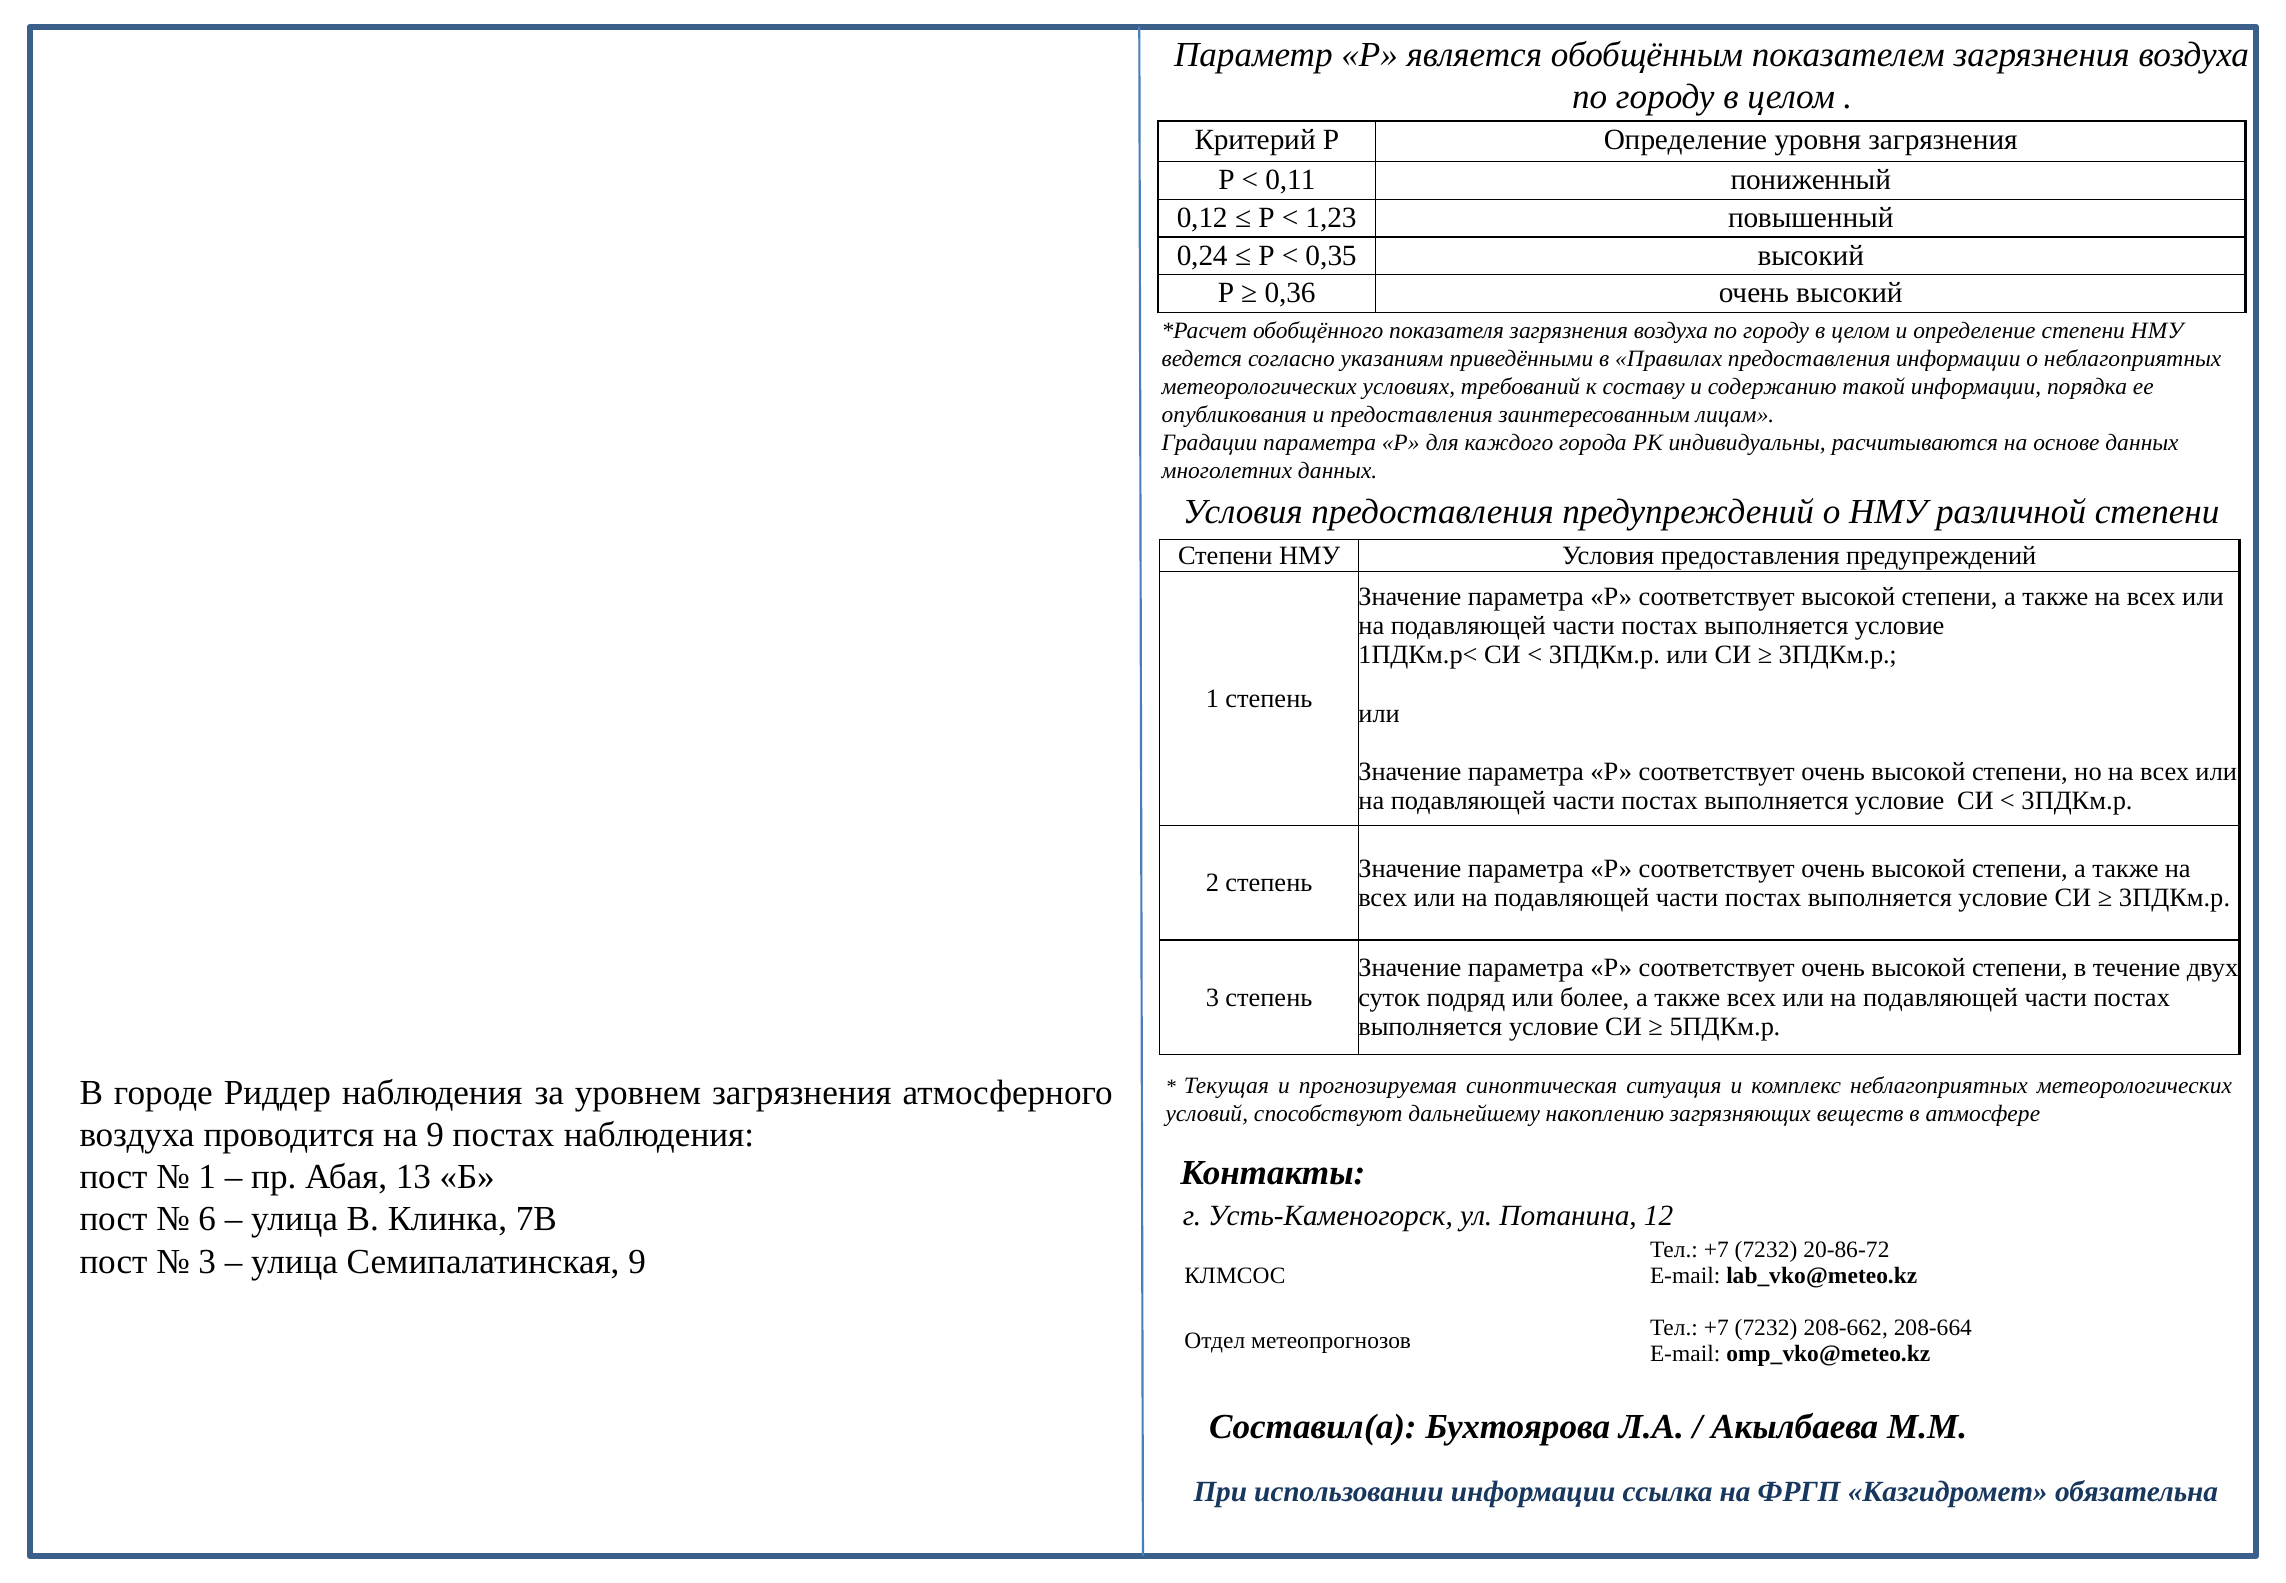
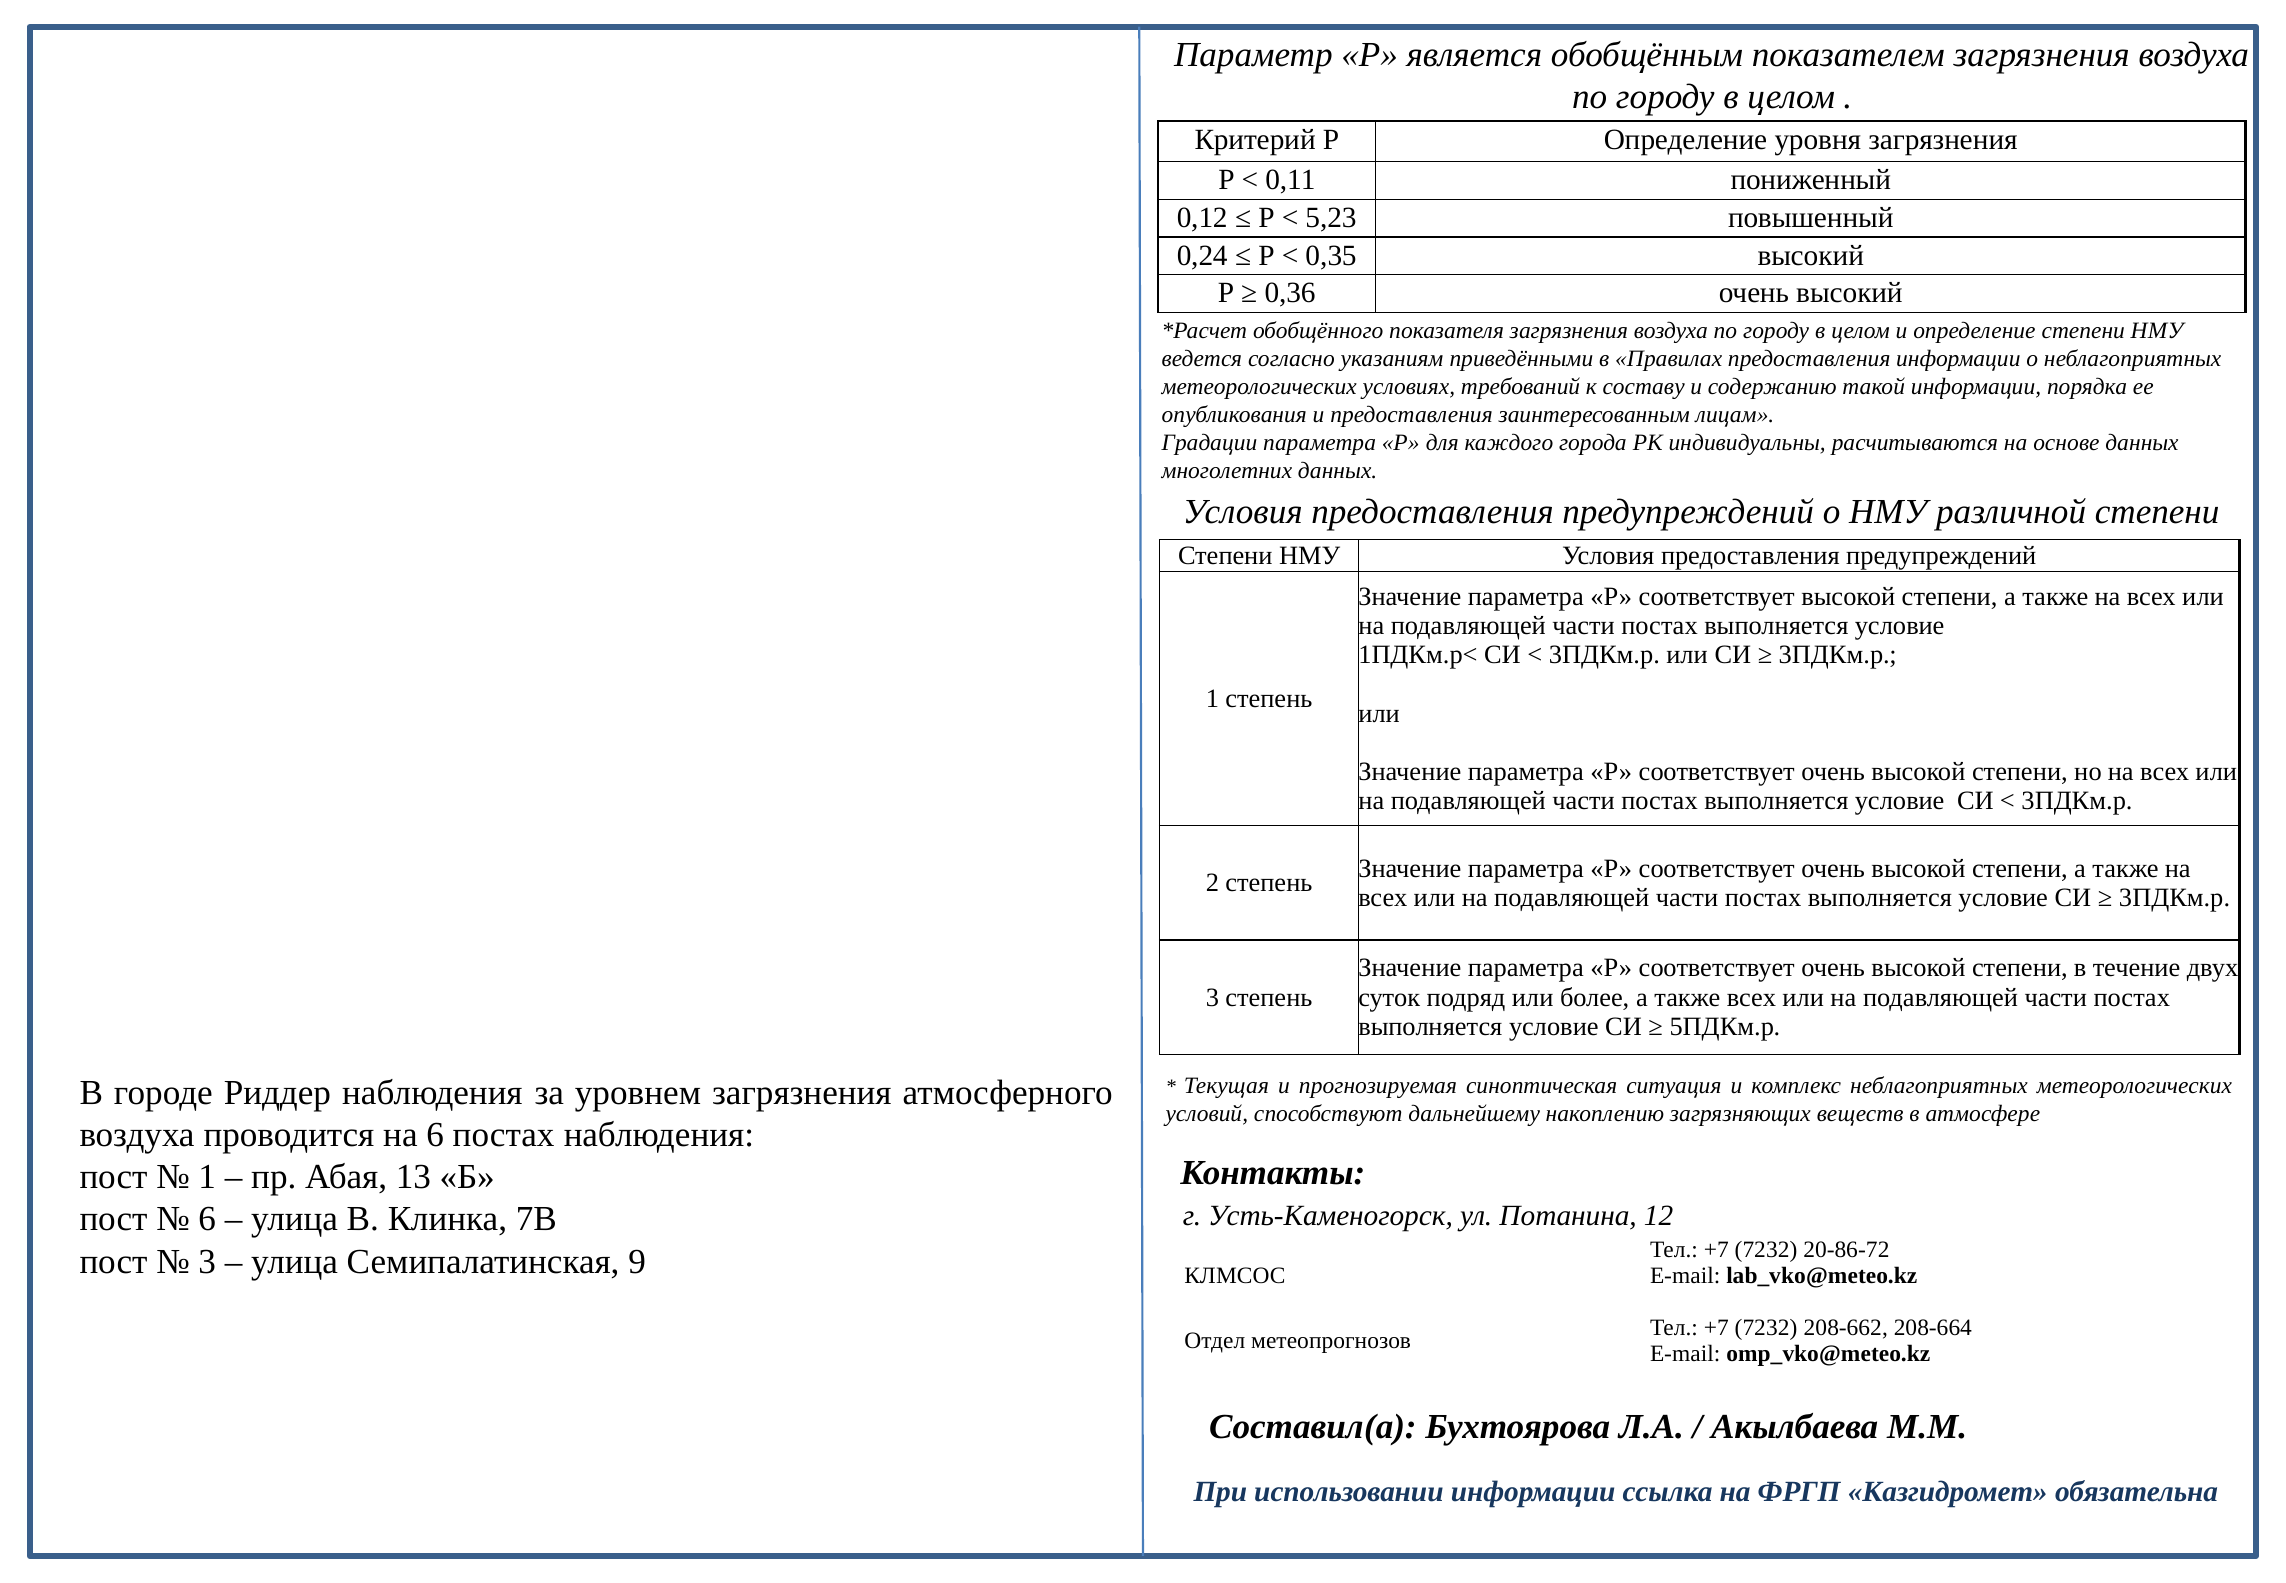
1,23: 1,23 -> 5,23 (1331, 218)
на 9: 9 -> 6 (435, 1135)
